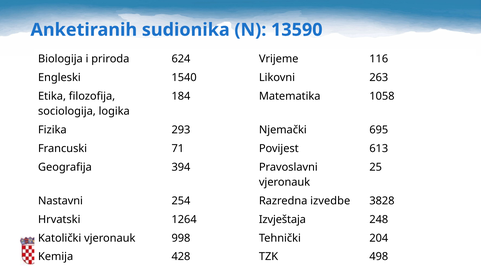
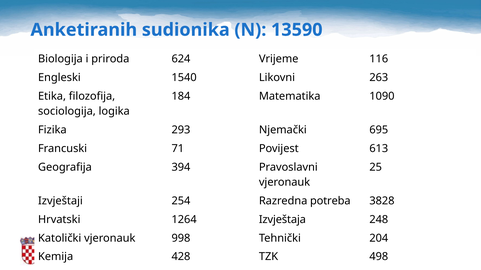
1058: 1058 -> 1090 (382, 96)
Nastavni: Nastavni -> Izvještaji (60, 201)
izvedbe: izvedbe -> potreba (330, 201)
